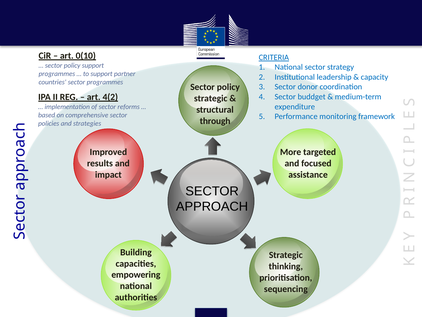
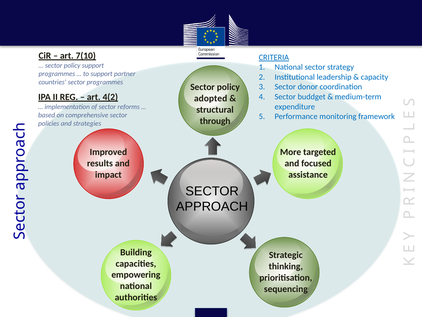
0(10: 0(10 -> 7(10 (86, 56)
strategic: strategic -> adopted (211, 98)
